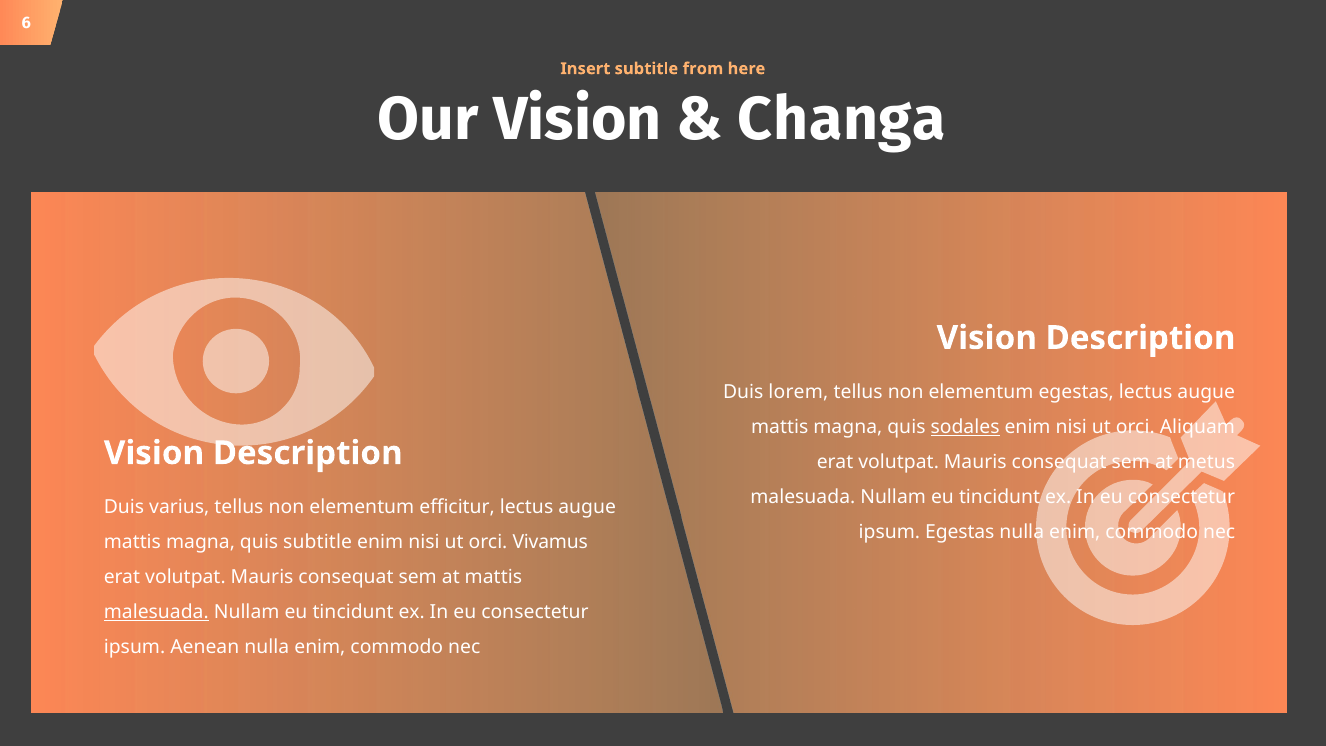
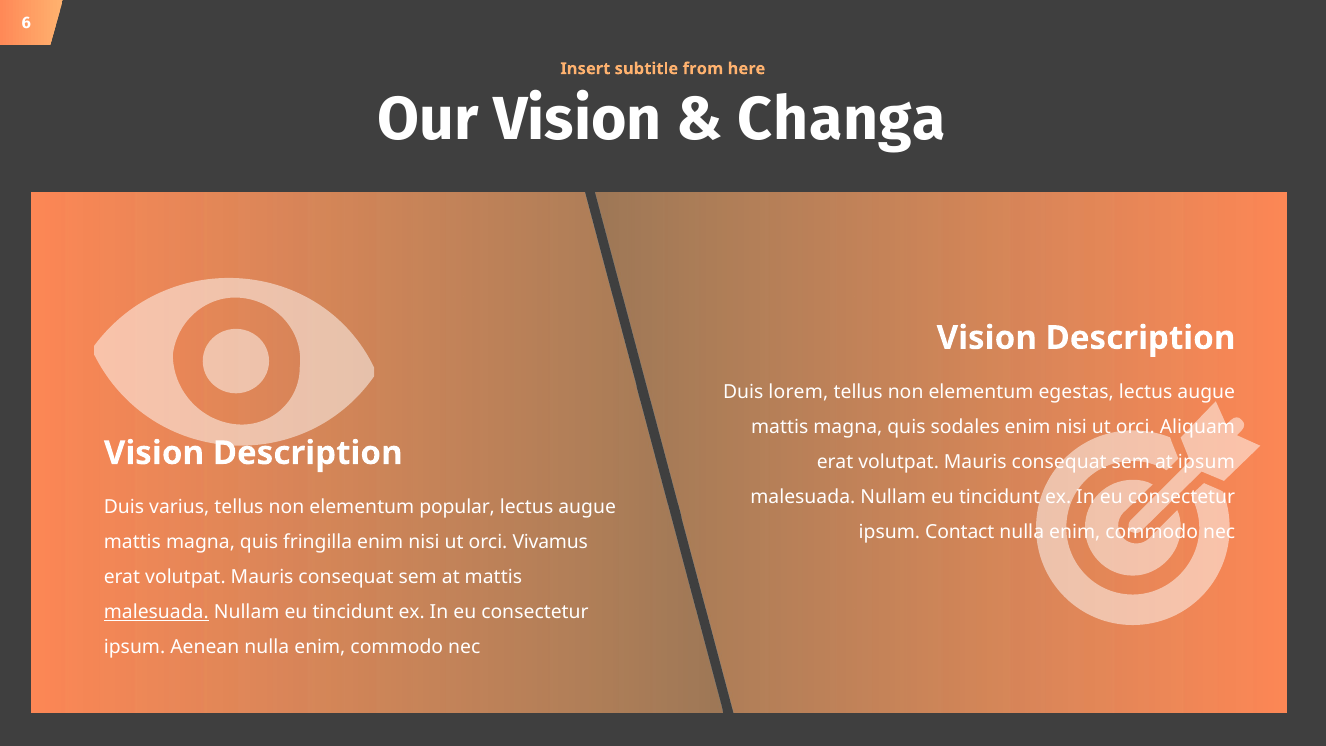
sodales underline: present -> none (965, 427)
at metus: metus -> ipsum (1206, 462)
efficitur: efficitur -> popular (457, 508)
ipsum Egestas: Egestas -> Contact (960, 532)
quis subtitle: subtitle -> fringilla (318, 542)
